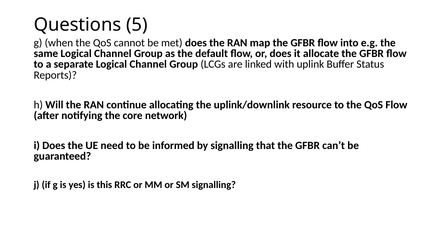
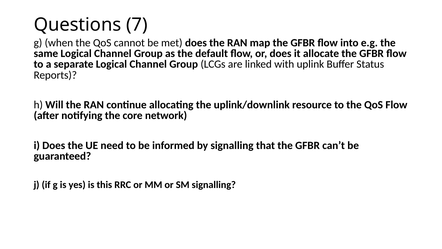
5: 5 -> 7 (137, 25)
